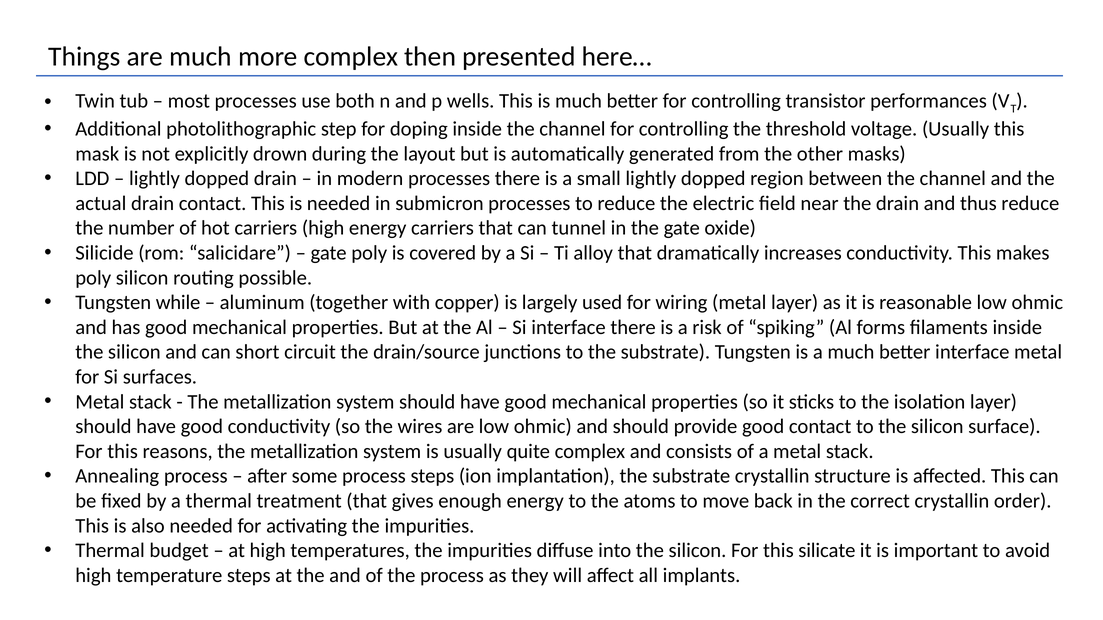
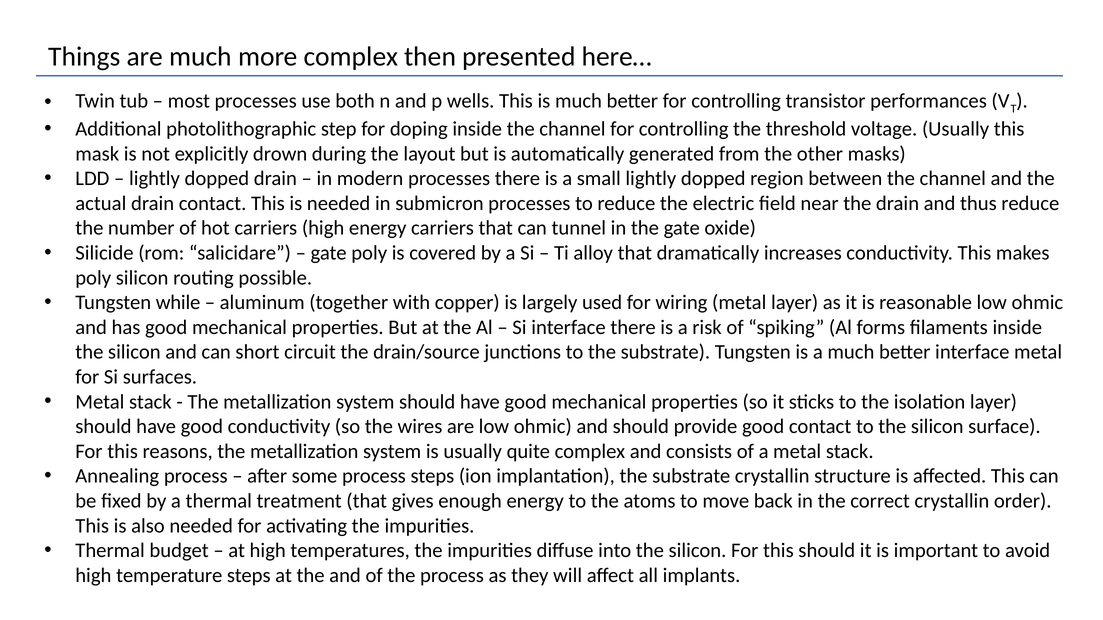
this silicate: silicate -> should (827, 551)
